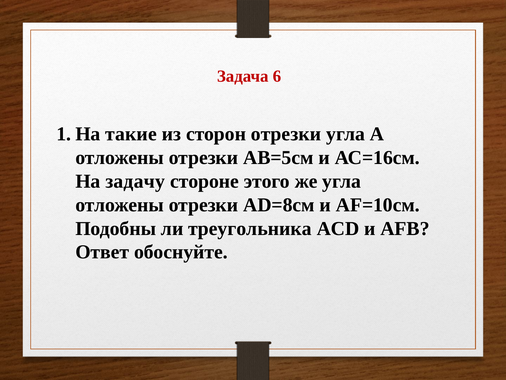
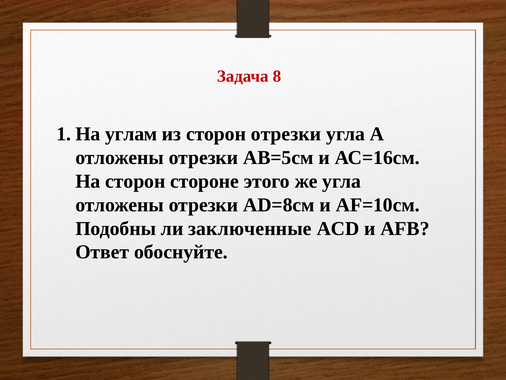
6: 6 -> 8 (277, 76)
такие: такие -> углам (131, 134)
На задачу: задачу -> сторон (135, 181)
треугольника: треугольника -> заключенные (250, 228)
